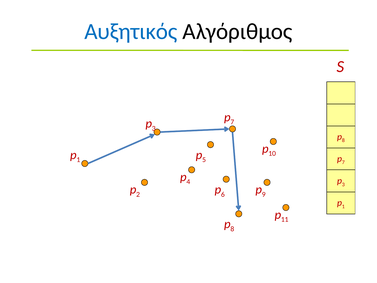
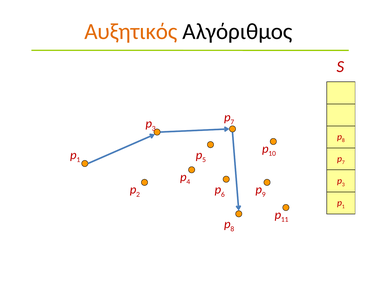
Αυξητικός colour: blue -> orange (131, 31)
